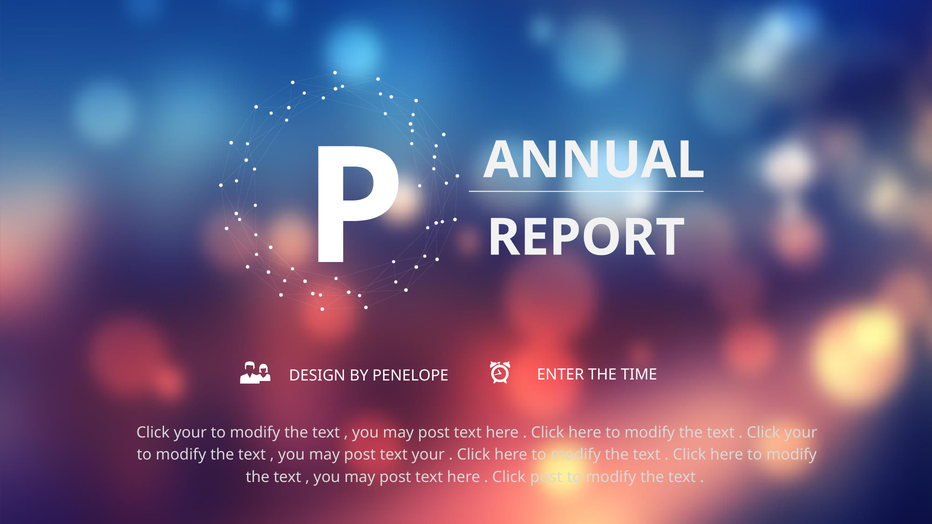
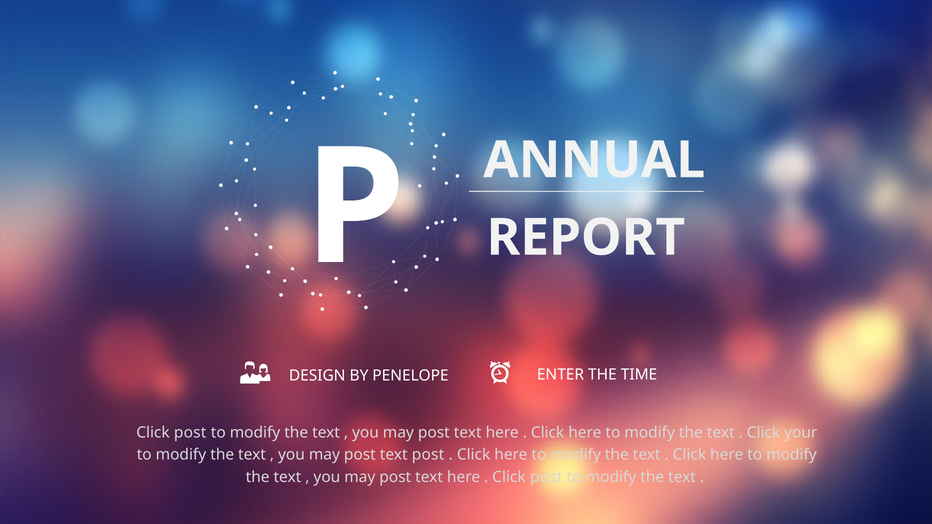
your: your -> post (190, 432)
text your: your -> post (428, 455)
